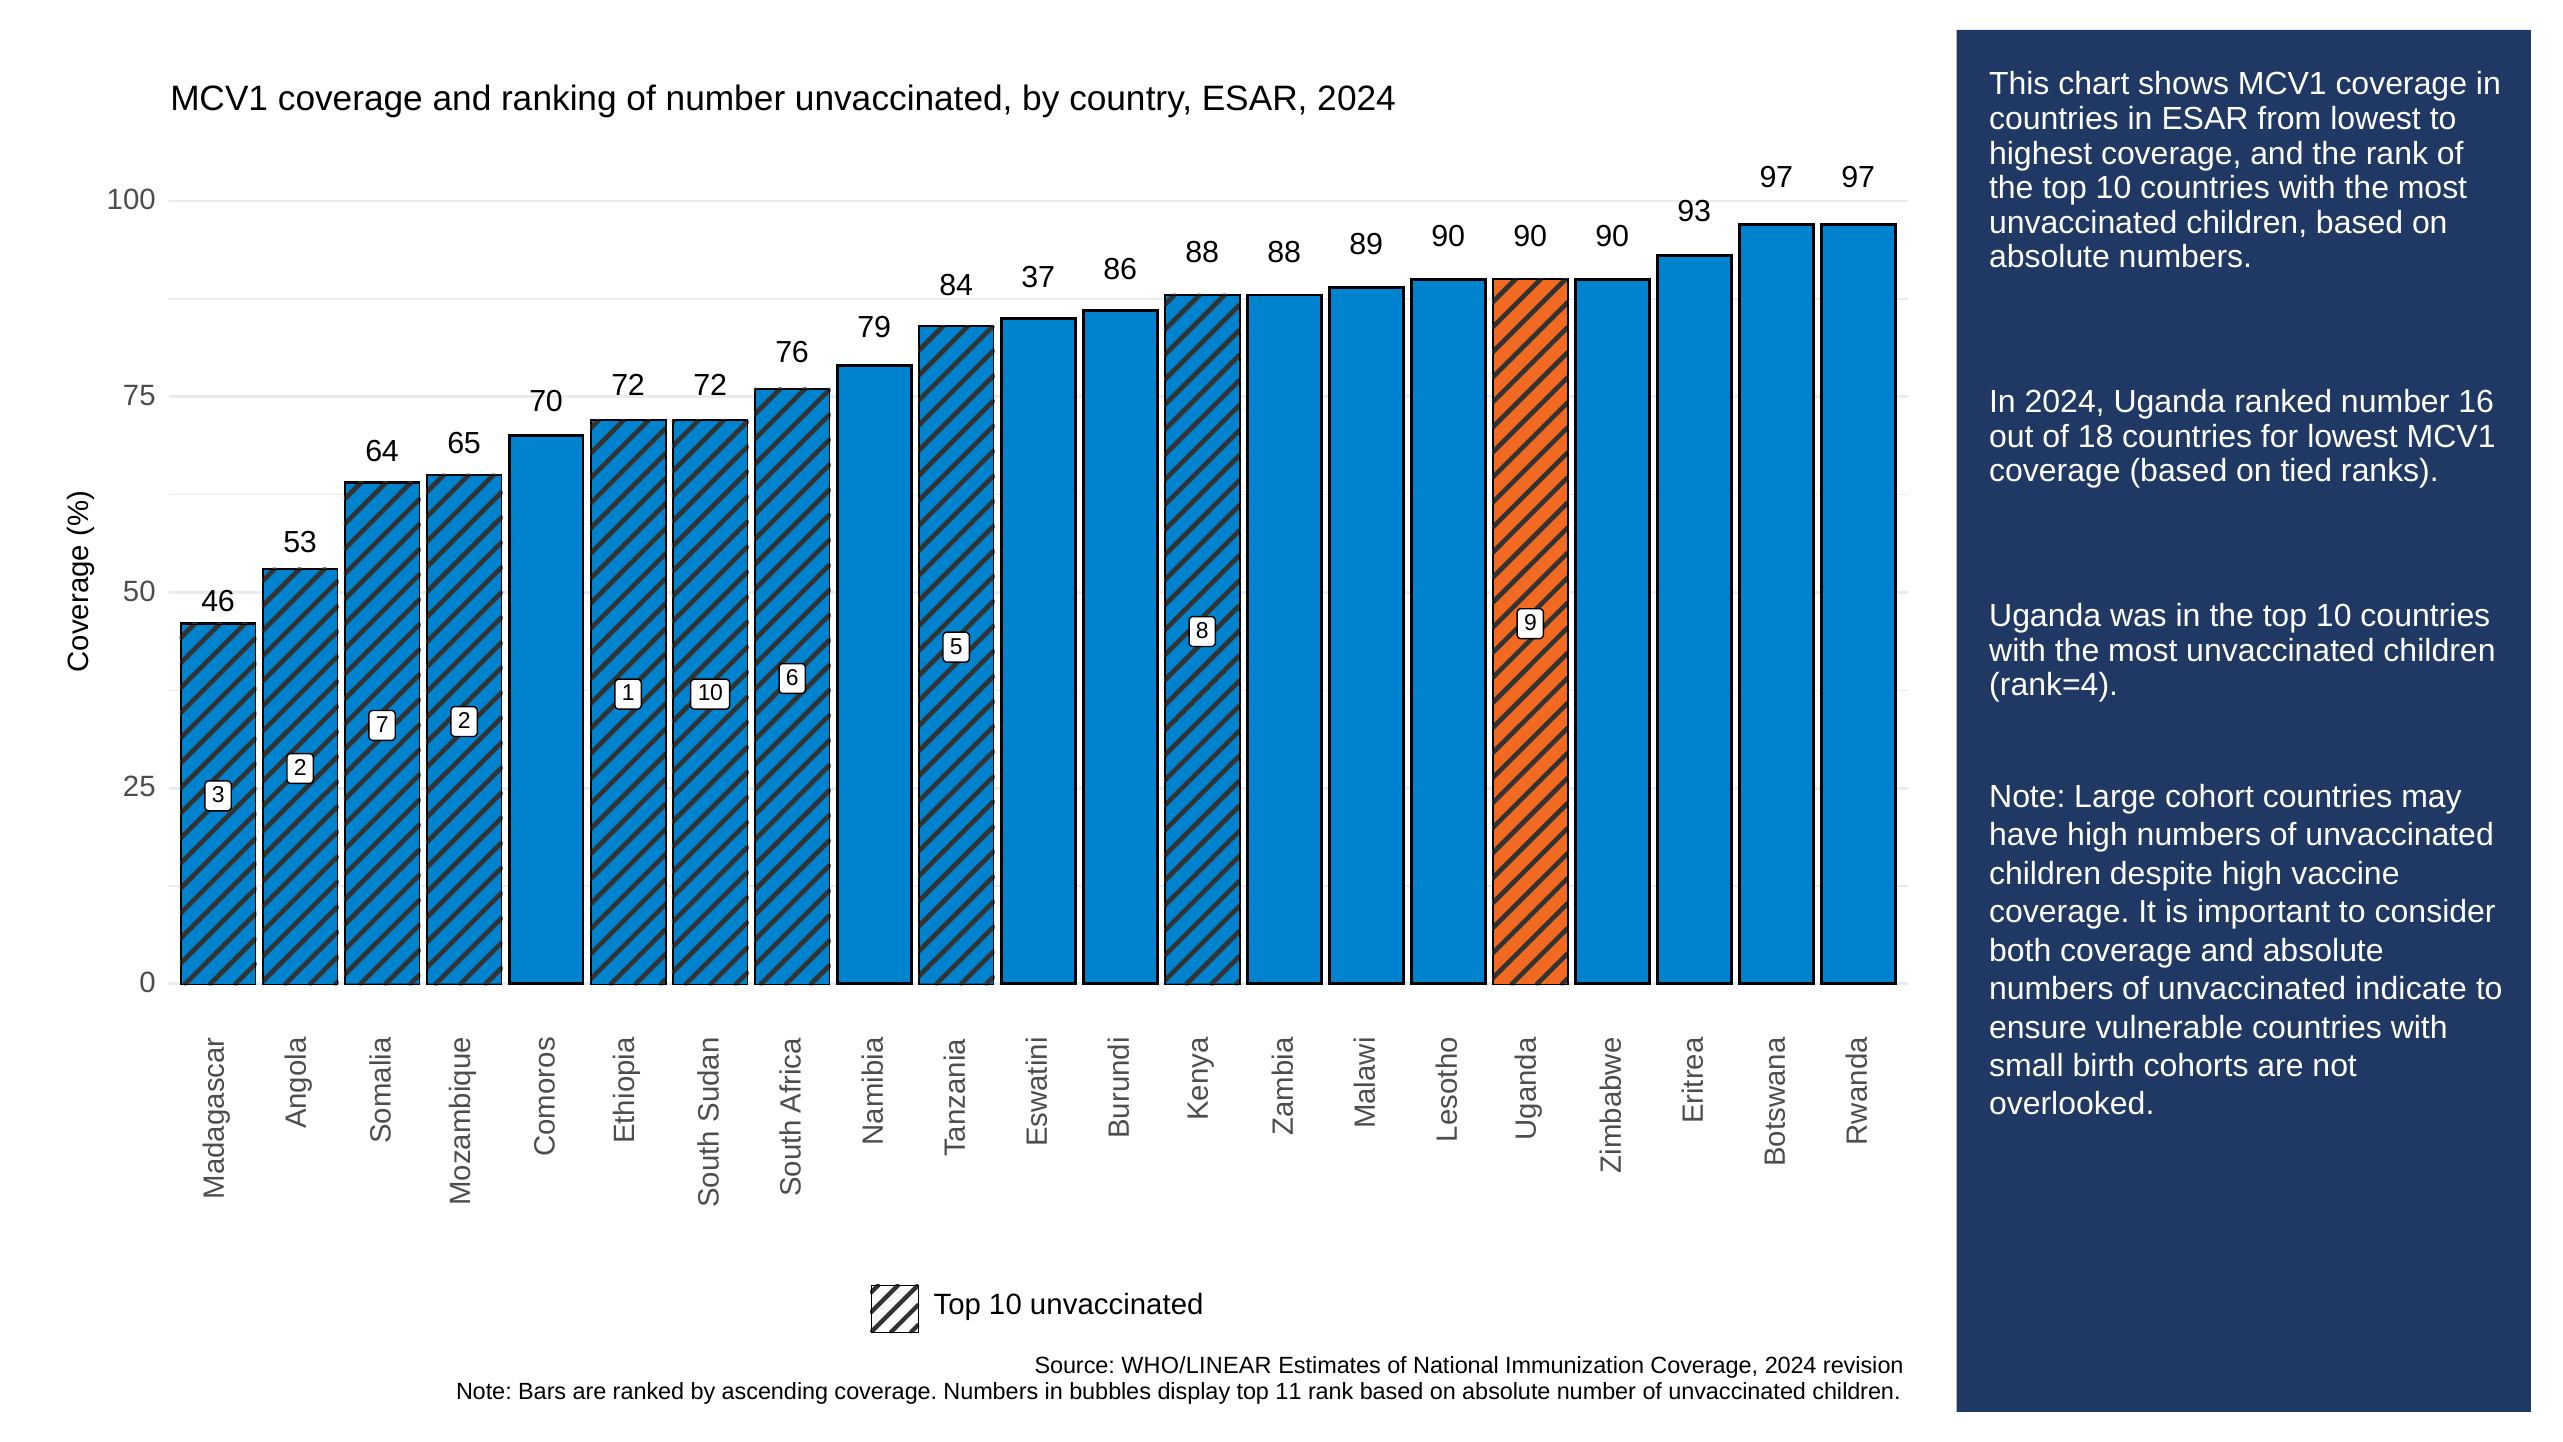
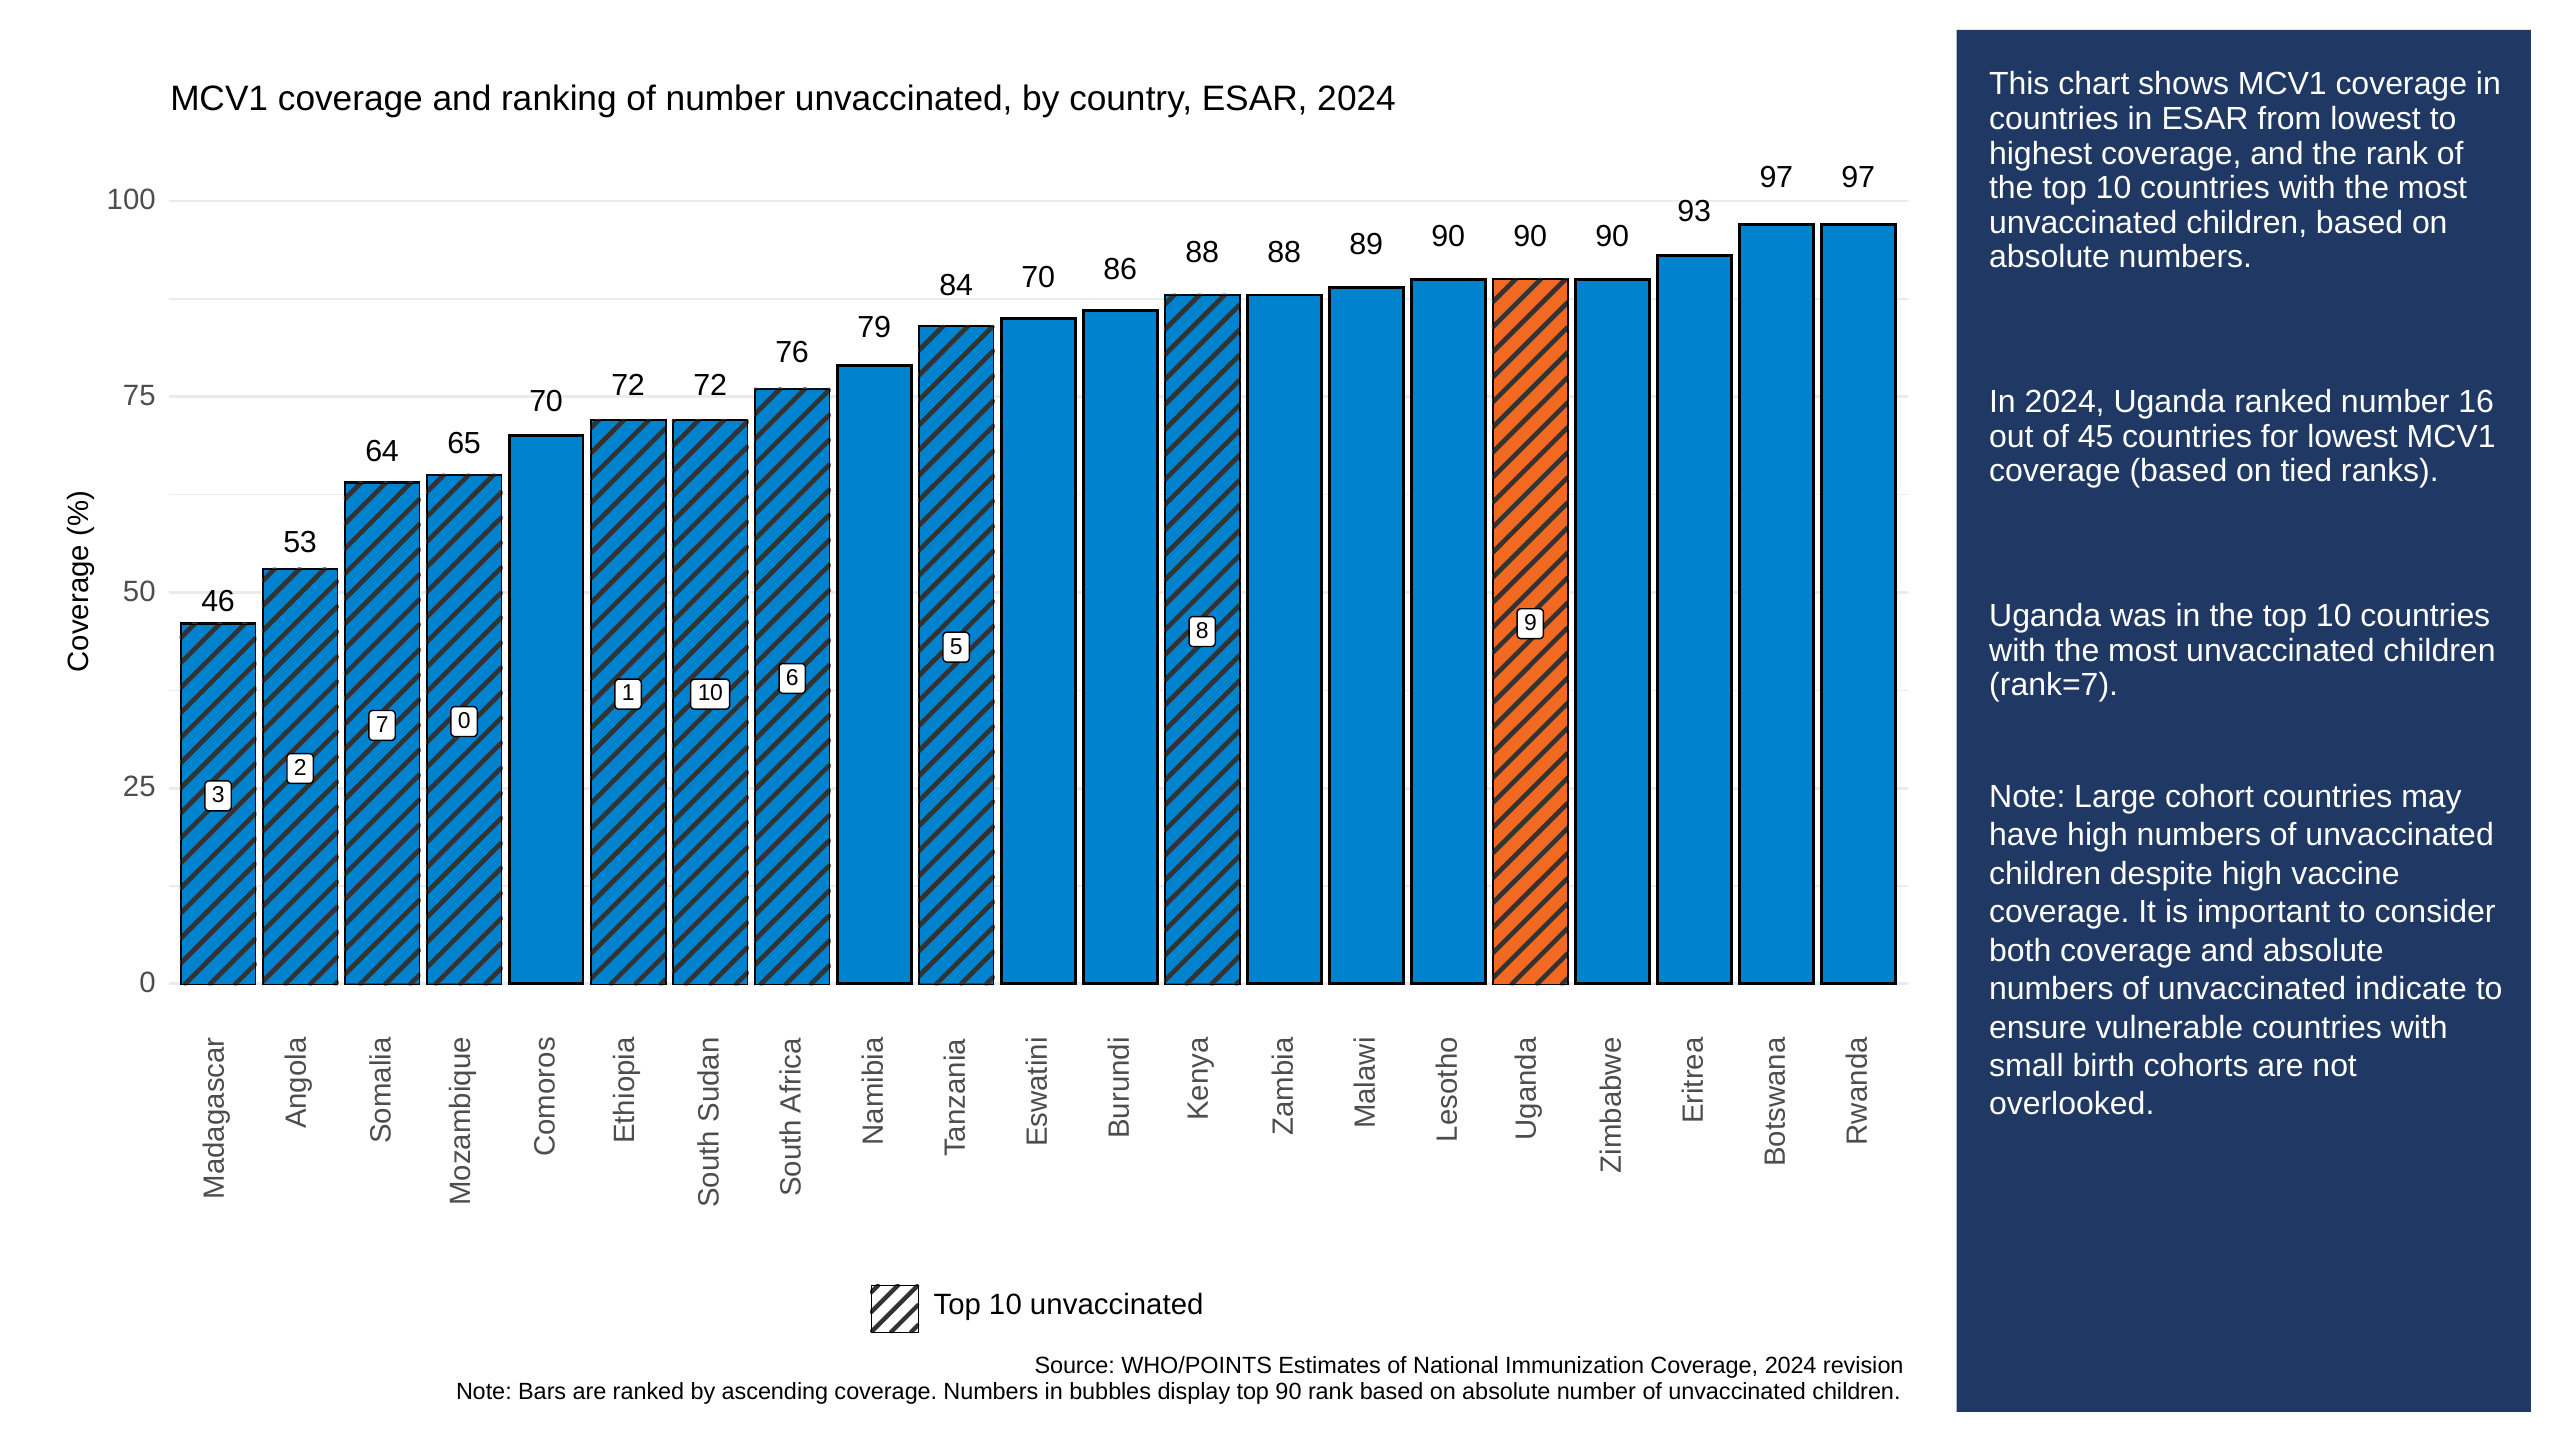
84 37: 37 -> 70 (1038, 277)
18: 18 -> 45 (2096, 437)
rank=4: rank=4 -> rank=7 (2054, 685)
7 2: 2 -> 0 (464, 721)
WHO/LINEAR: WHO/LINEAR -> WHO/POINTS (1197, 1366)
top 11: 11 -> 90 (1289, 1391)
